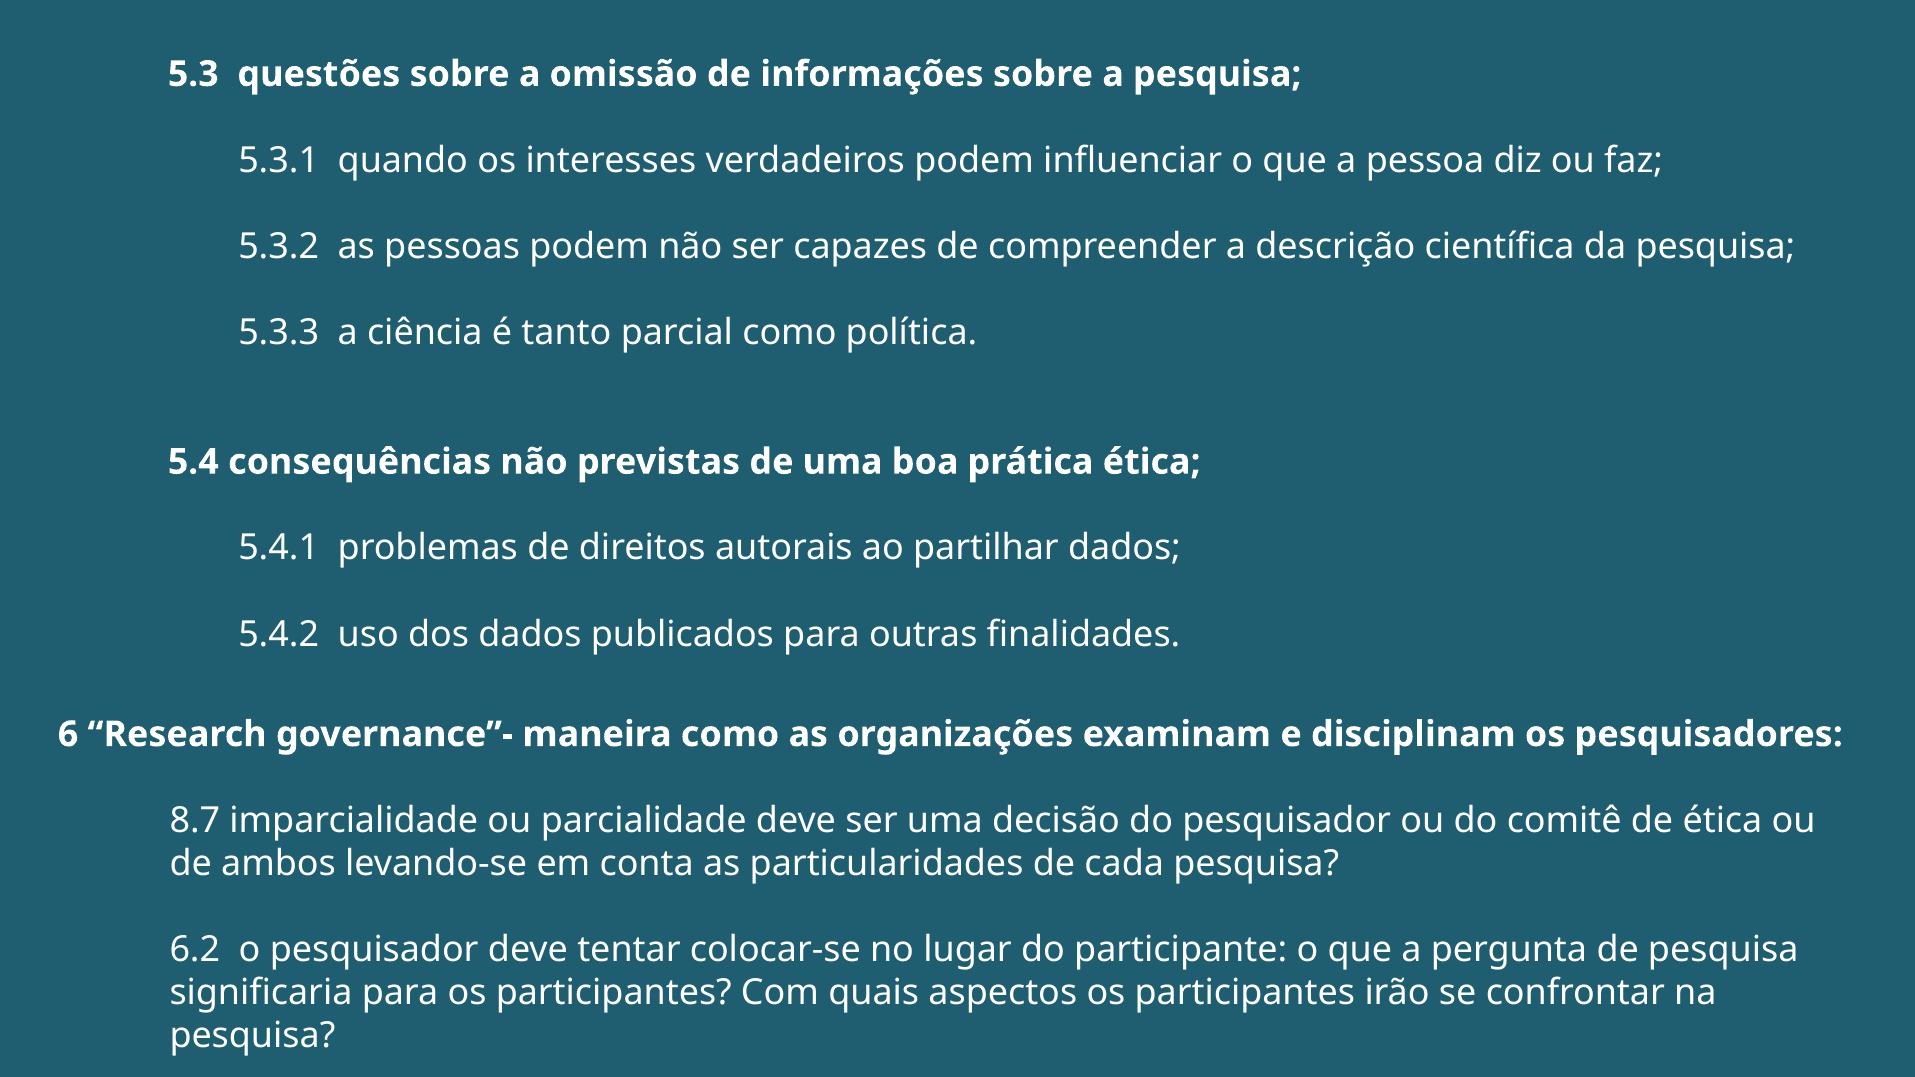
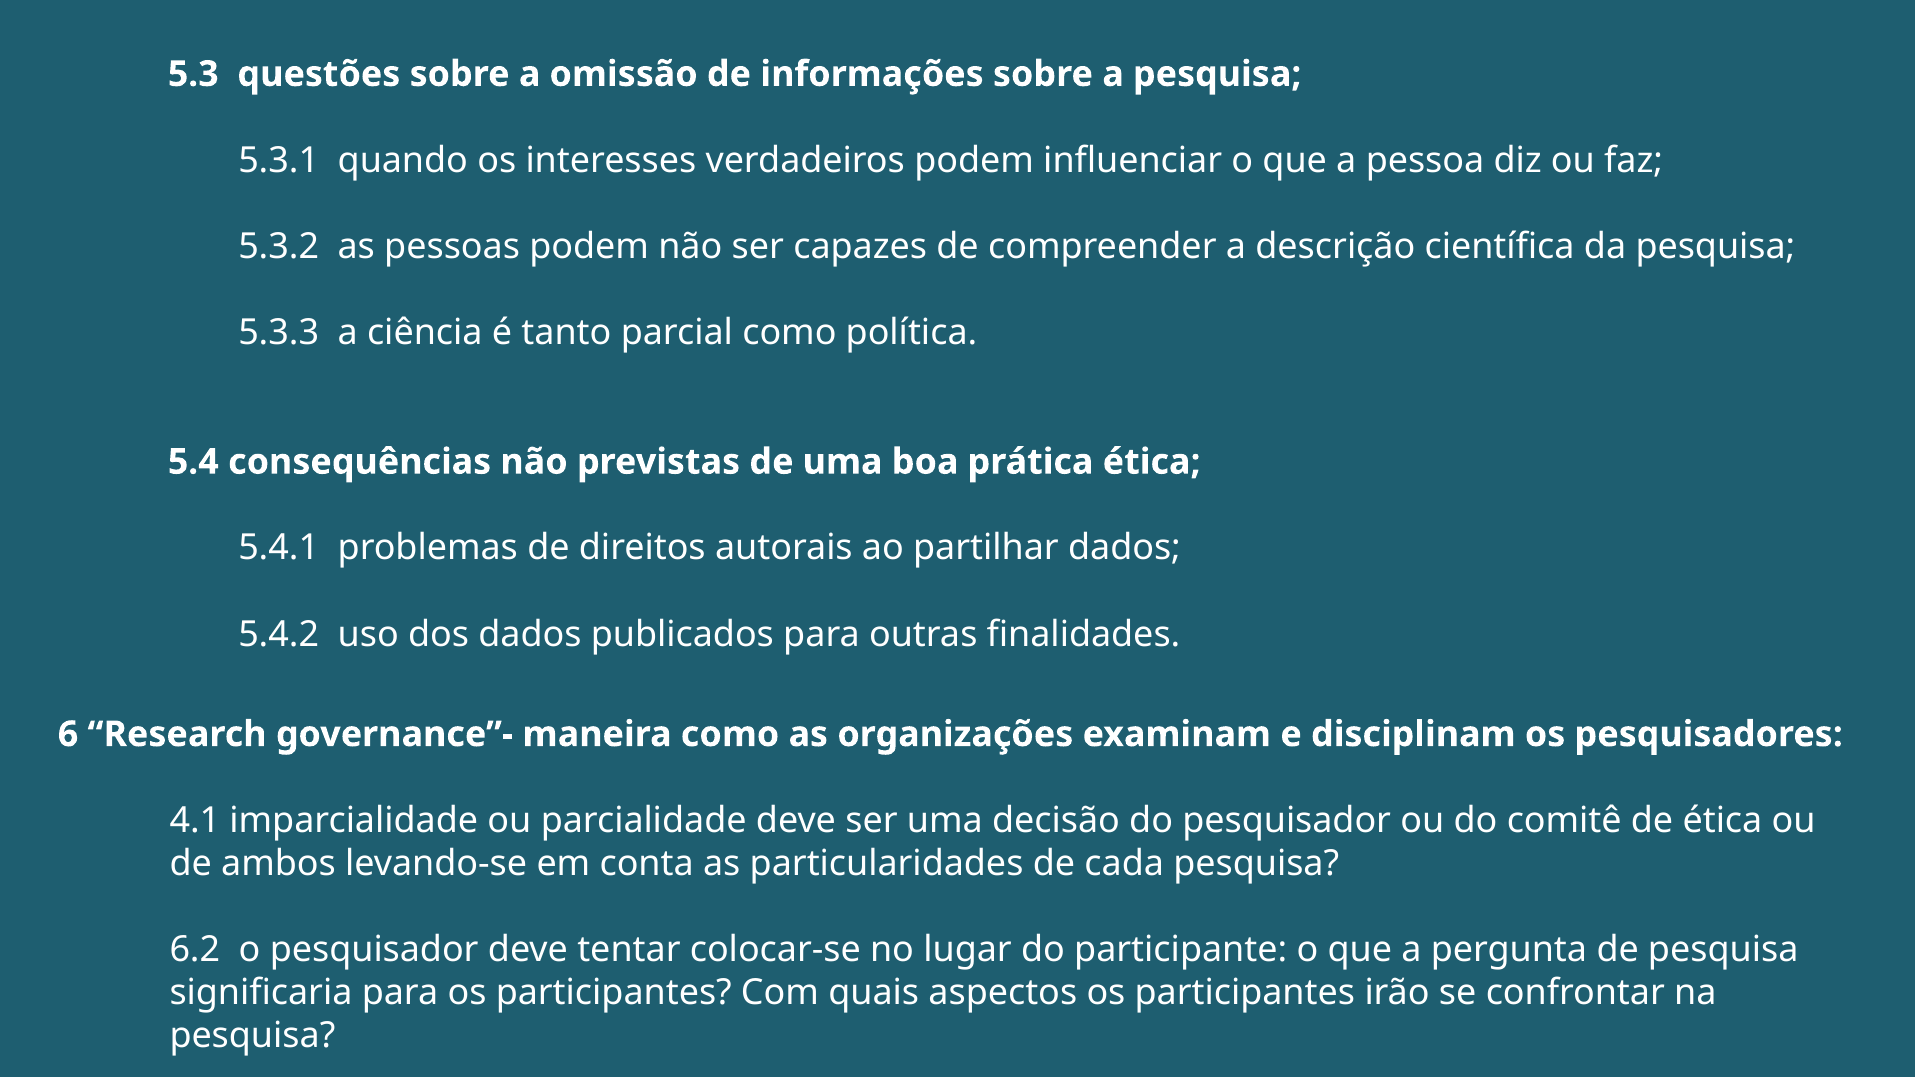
8.7: 8.7 -> 4.1 (195, 821)
